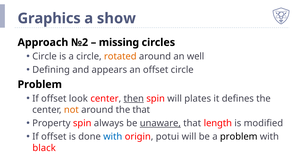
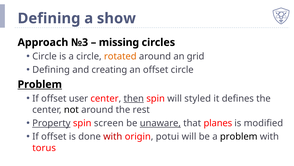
Graphics: Graphics -> Defining (49, 18)
№2: №2 -> №3 (80, 42)
well: well -> grid (196, 56)
appears: appears -> creating (109, 70)
Problem underline: none -> present (40, 84)
look: look -> user (78, 98)
plates: plates -> styled (198, 98)
not colour: orange -> black (71, 109)
the that: that -> rest (141, 109)
Property underline: none -> present (51, 123)
always: always -> screen (109, 123)
length: length -> planes (218, 123)
with colour: blue -> red (113, 136)
black: black -> torus (44, 147)
